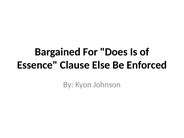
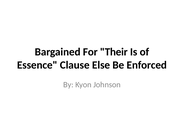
Does: Does -> Their (114, 52)
